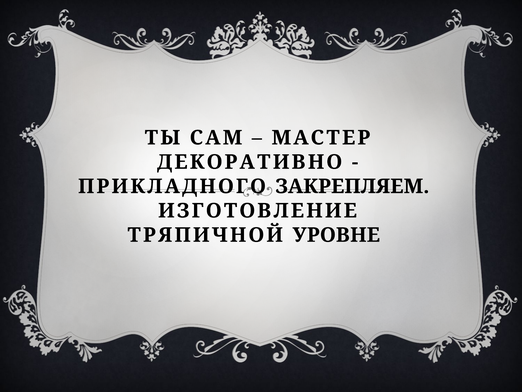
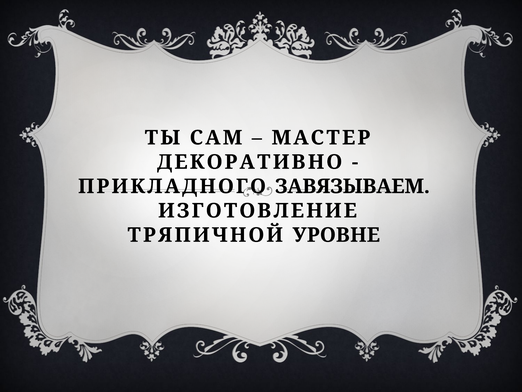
ЗАКРЕПЛЯЕМ: ЗАКРЕПЛЯЕМ -> ЗАВЯЗЫВАЕМ (352, 186)
